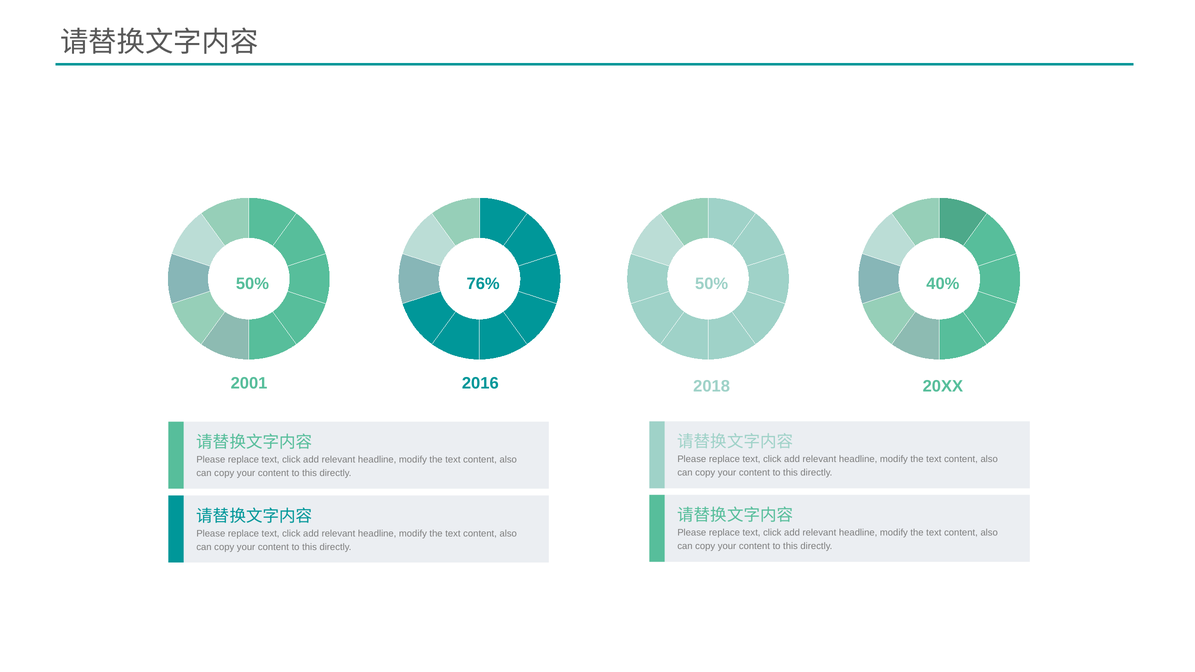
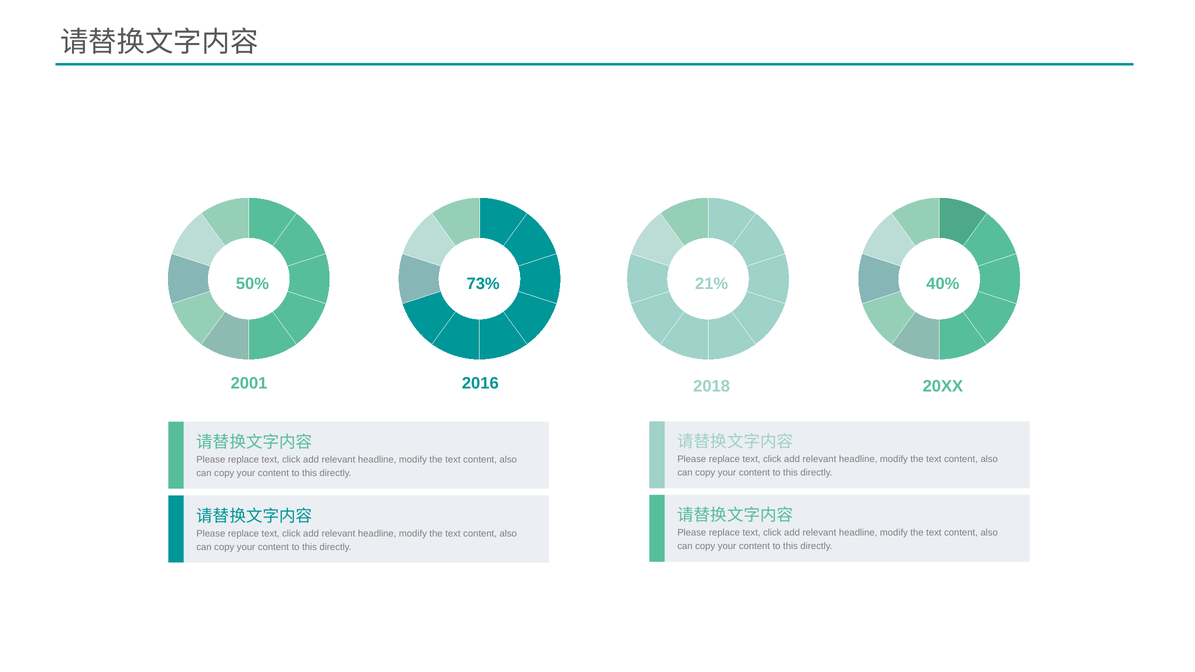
76%: 76% -> 73% (483, 284)
50%: 50% -> 21% (712, 284)
